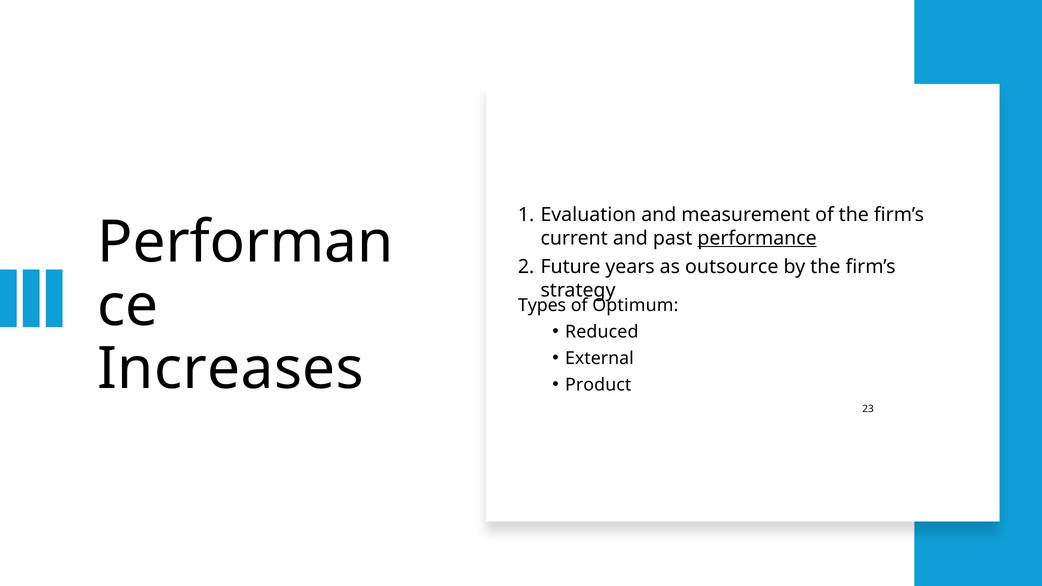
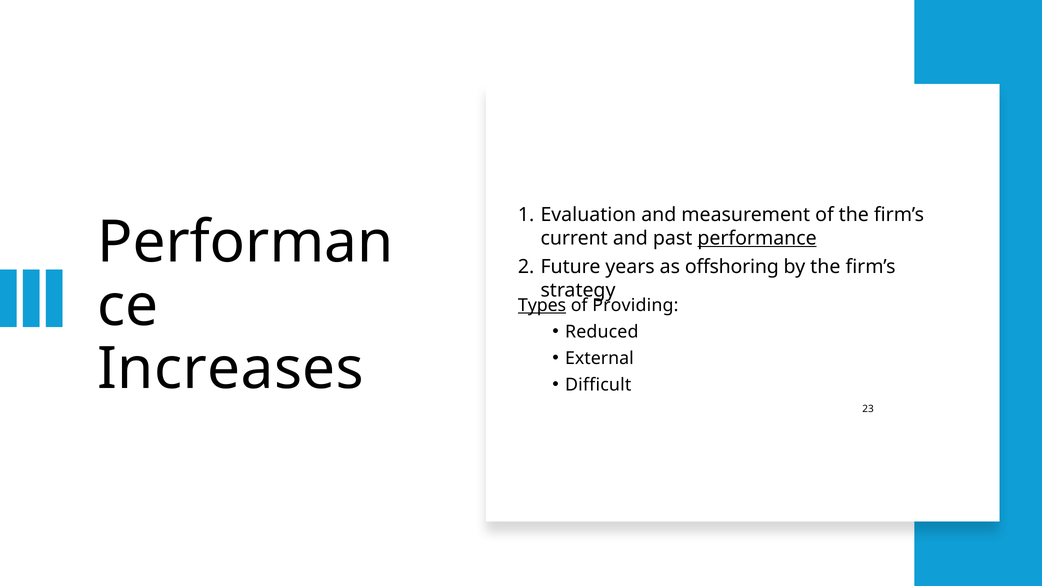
outsource: outsource -> offshoring (732, 267)
Types underline: none -> present (542, 305)
Optimum: Optimum -> Providing (635, 305)
Product: Product -> Difficult (598, 385)
